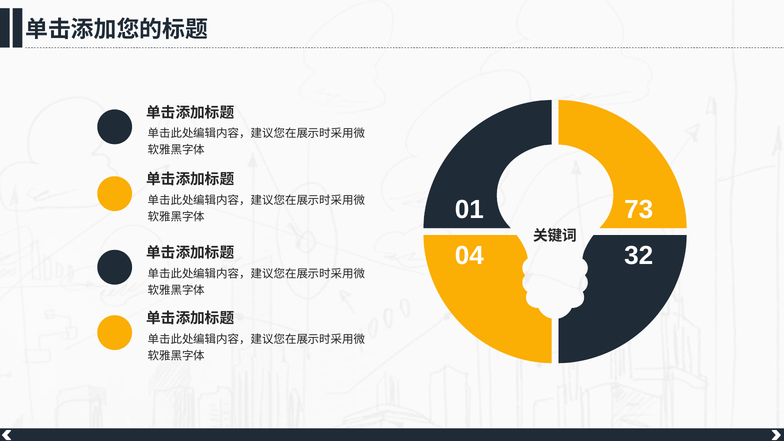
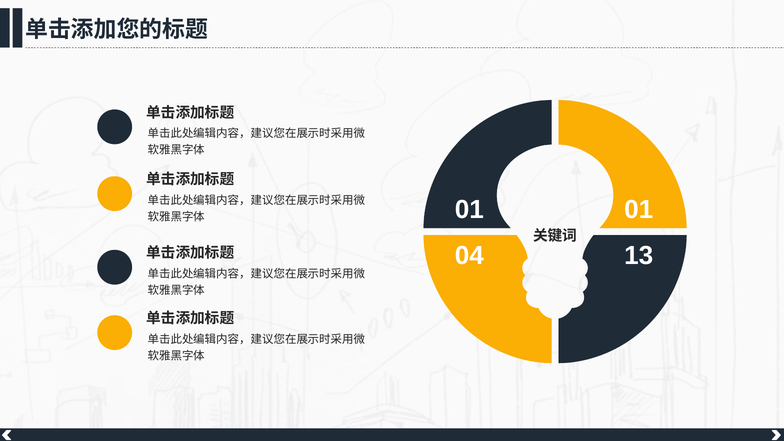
01 73: 73 -> 01 (639, 209)
32: 32 -> 13 (639, 255)
